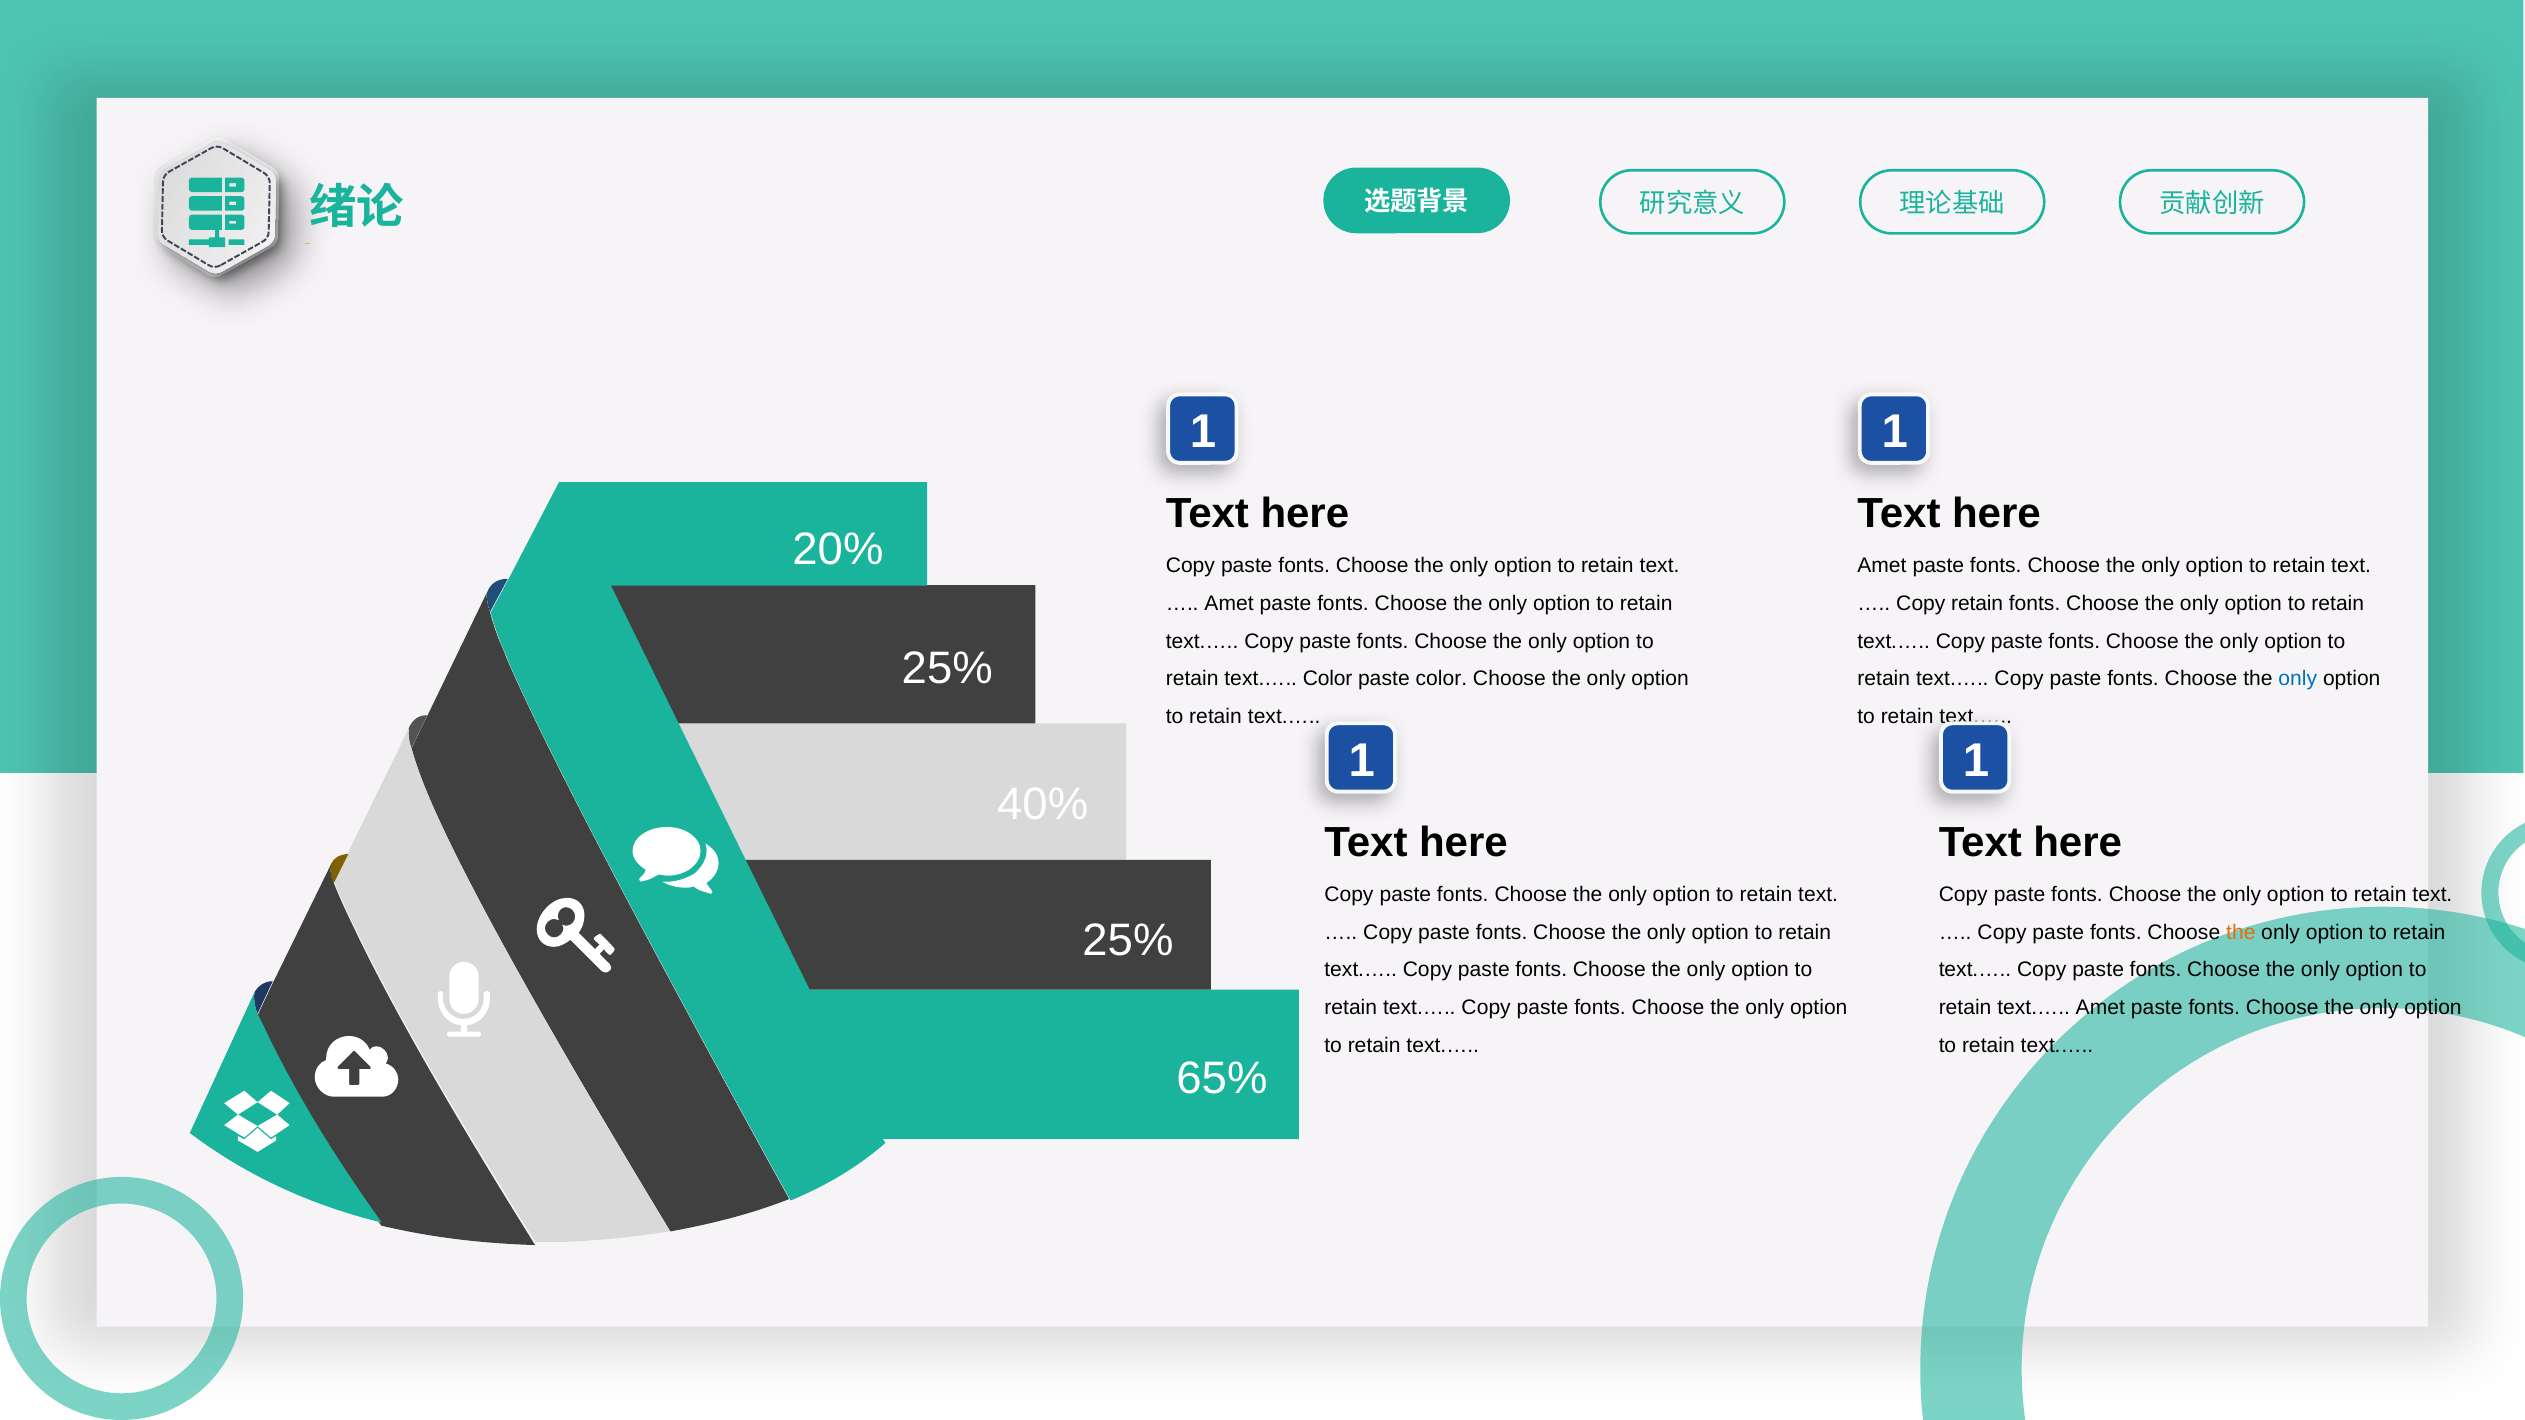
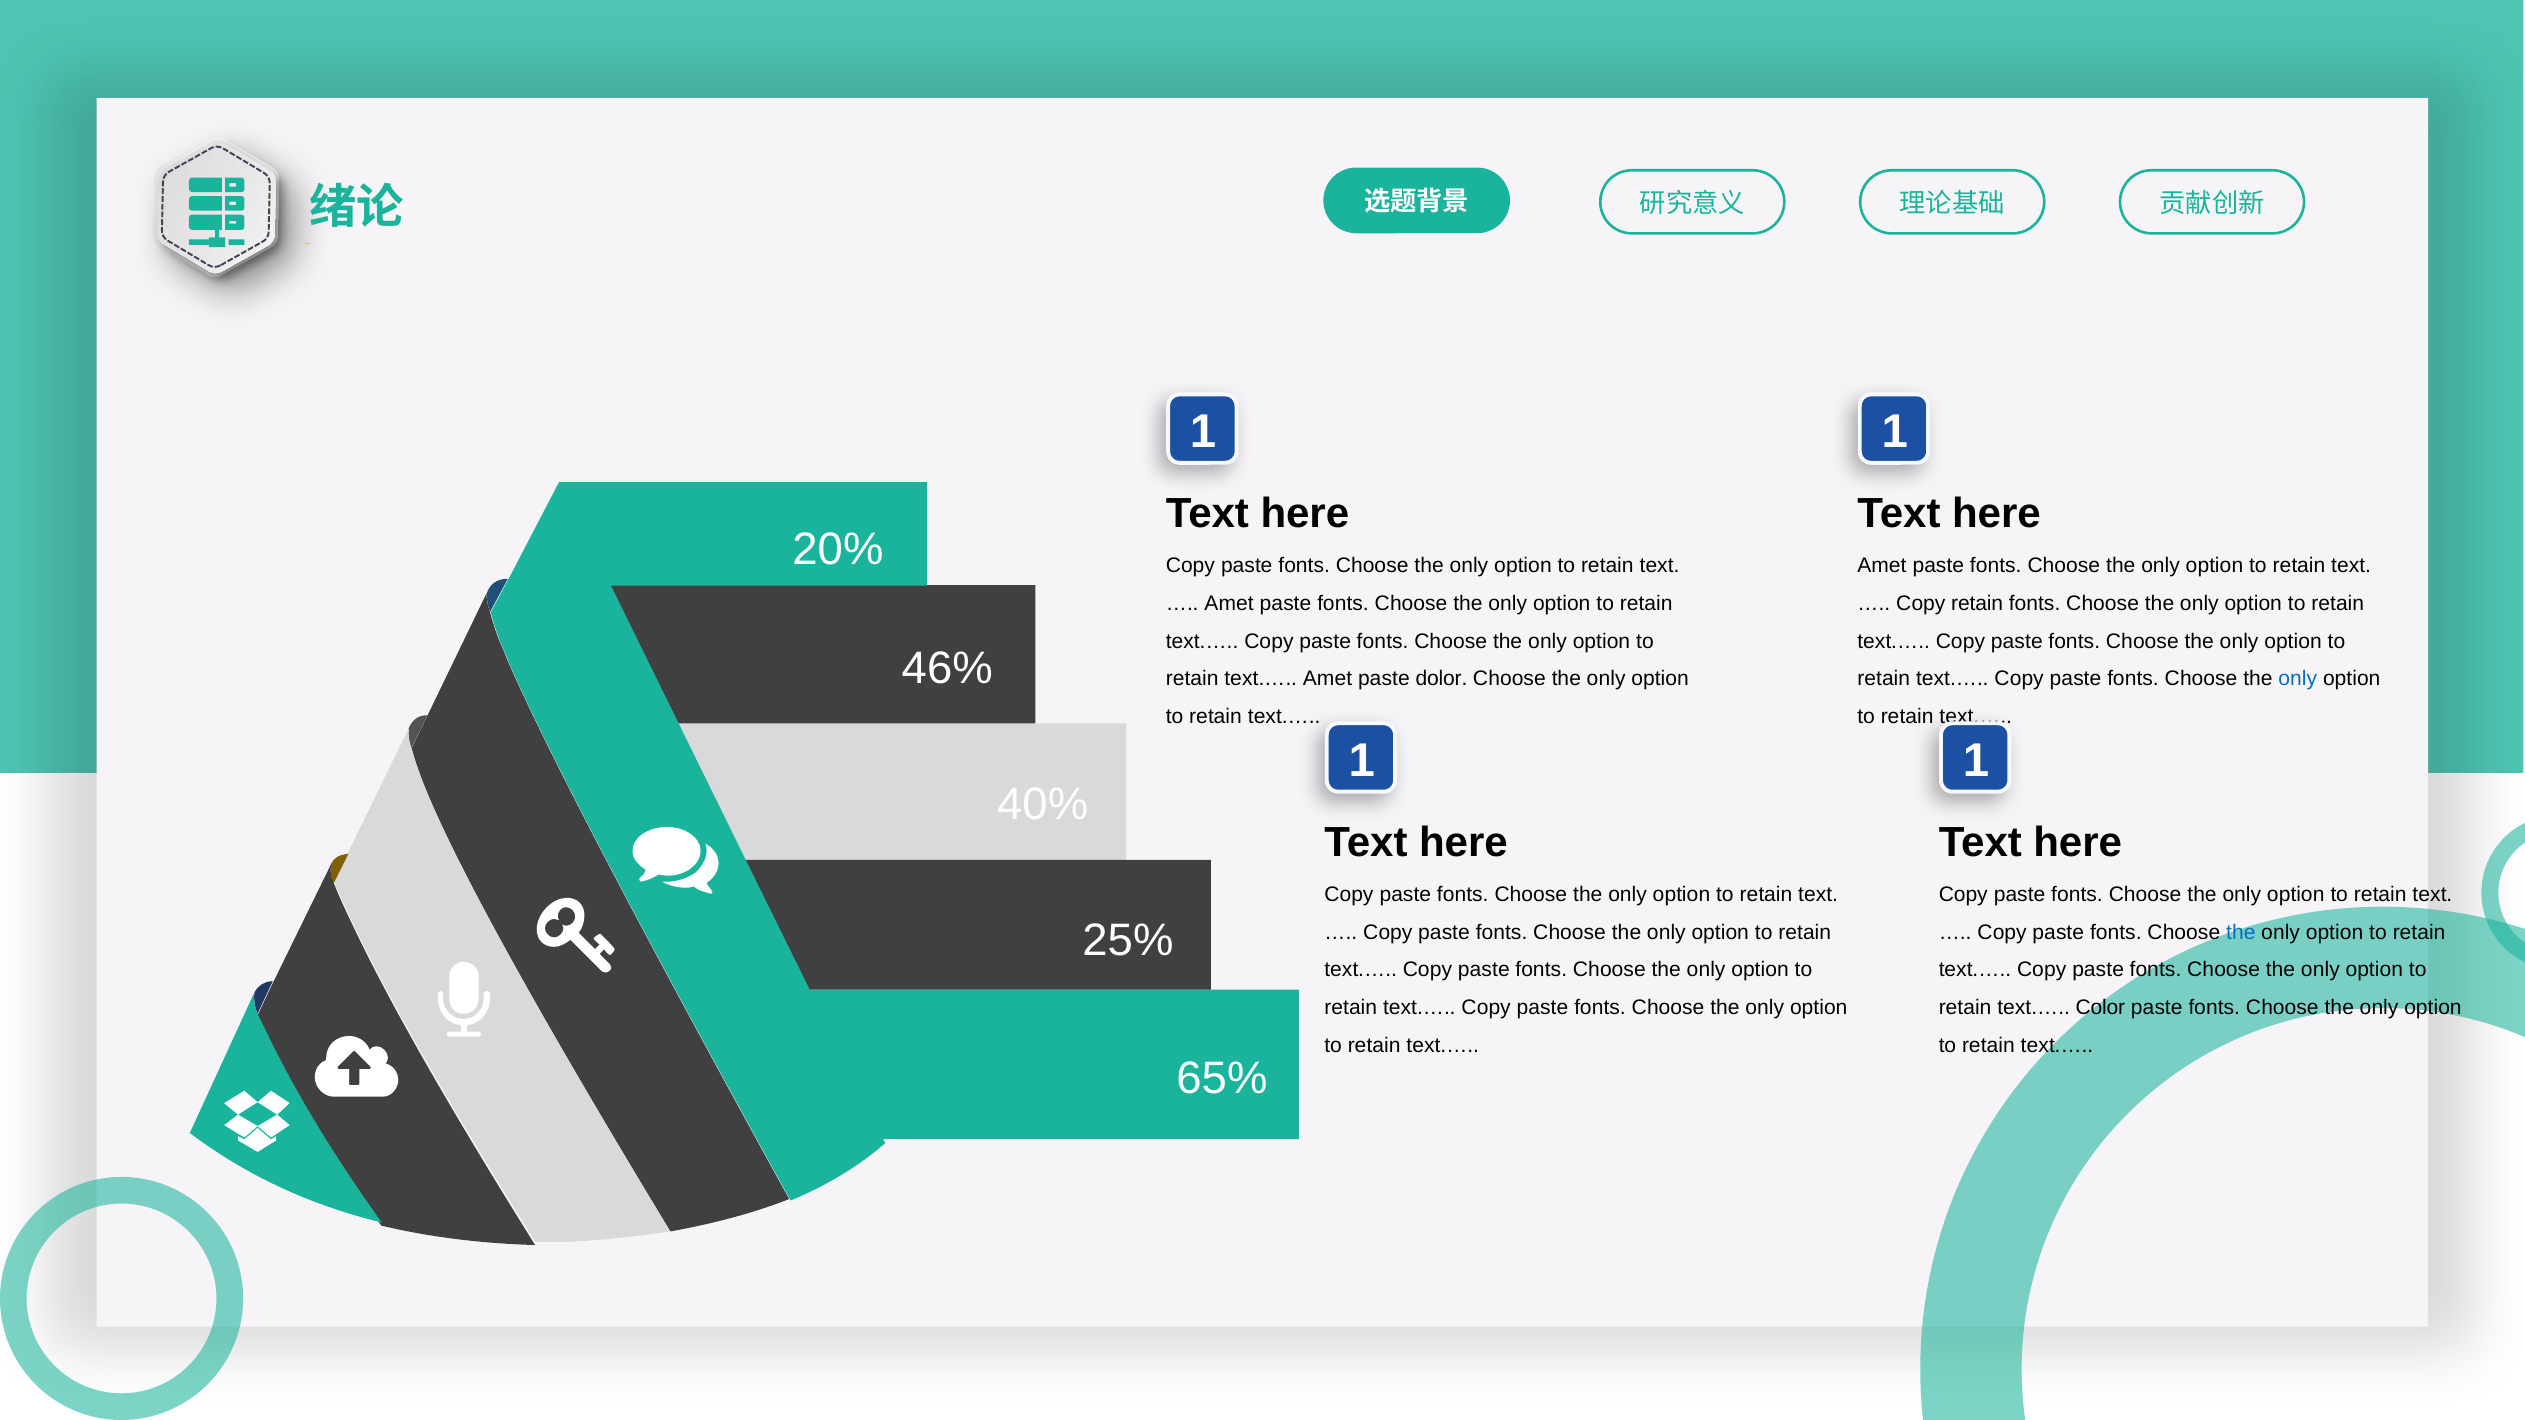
25%: 25% -> 46% (947, 668)
text.… Color: Color -> Amet (1327, 679)
paste color: color -> dolor (1442, 679)
the colour: orange -> blue (2241, 932)
text.… Amet: Amet -> Color (2100, 1008)
